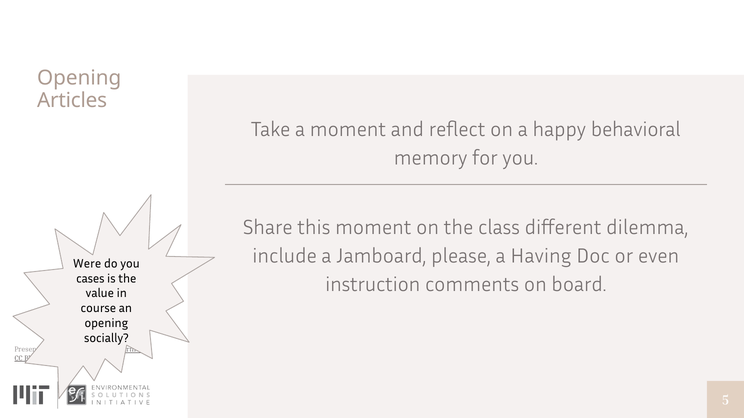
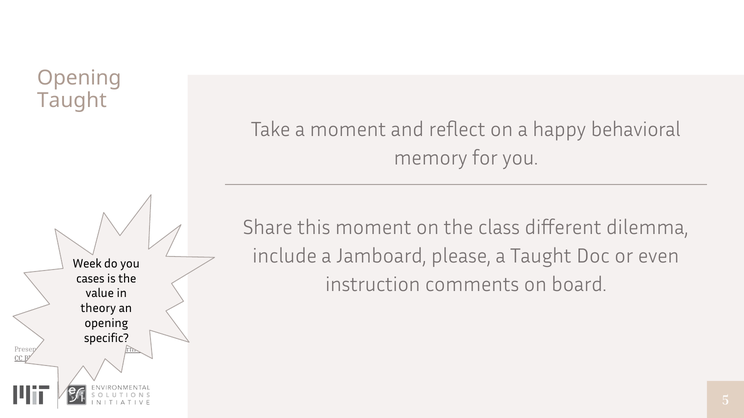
Articles: Articles -> Taught (72, 100)
a Having: Having -> Taught (541, 256)
Were: Were -> Week (87, 264)
course: course -> theory (98, 309)
socially: socially -> specific (106, 338)
